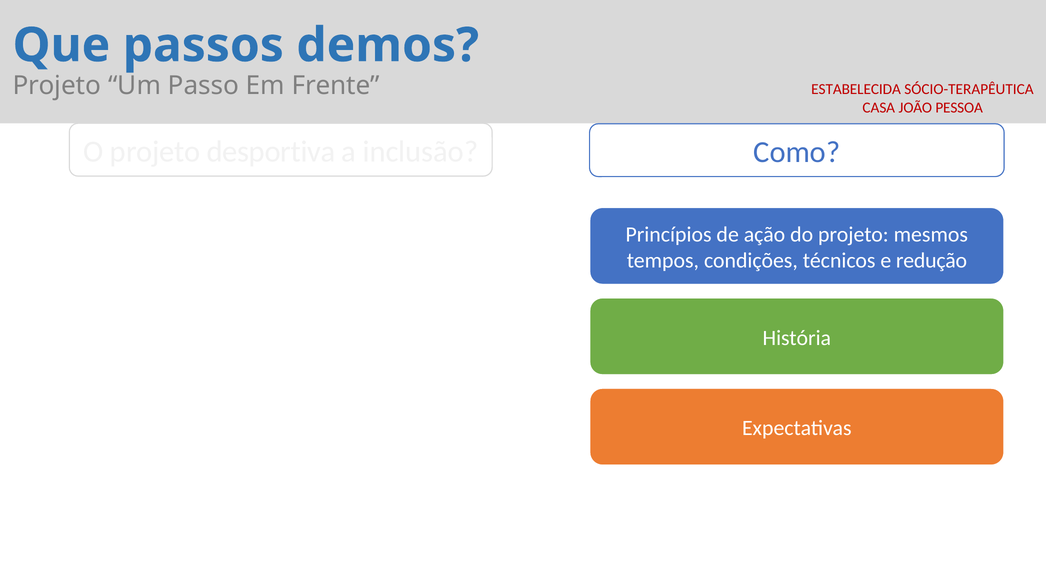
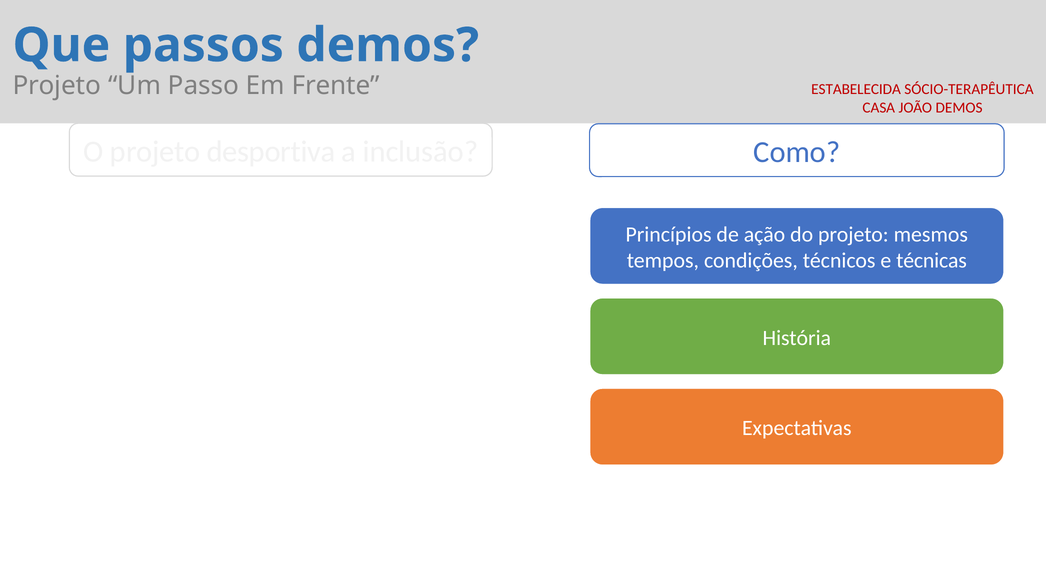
JOÃO PESSOA: PESSOA -> DEMOS (959, 108)
redução: redução -> técnicas (932, 261)
